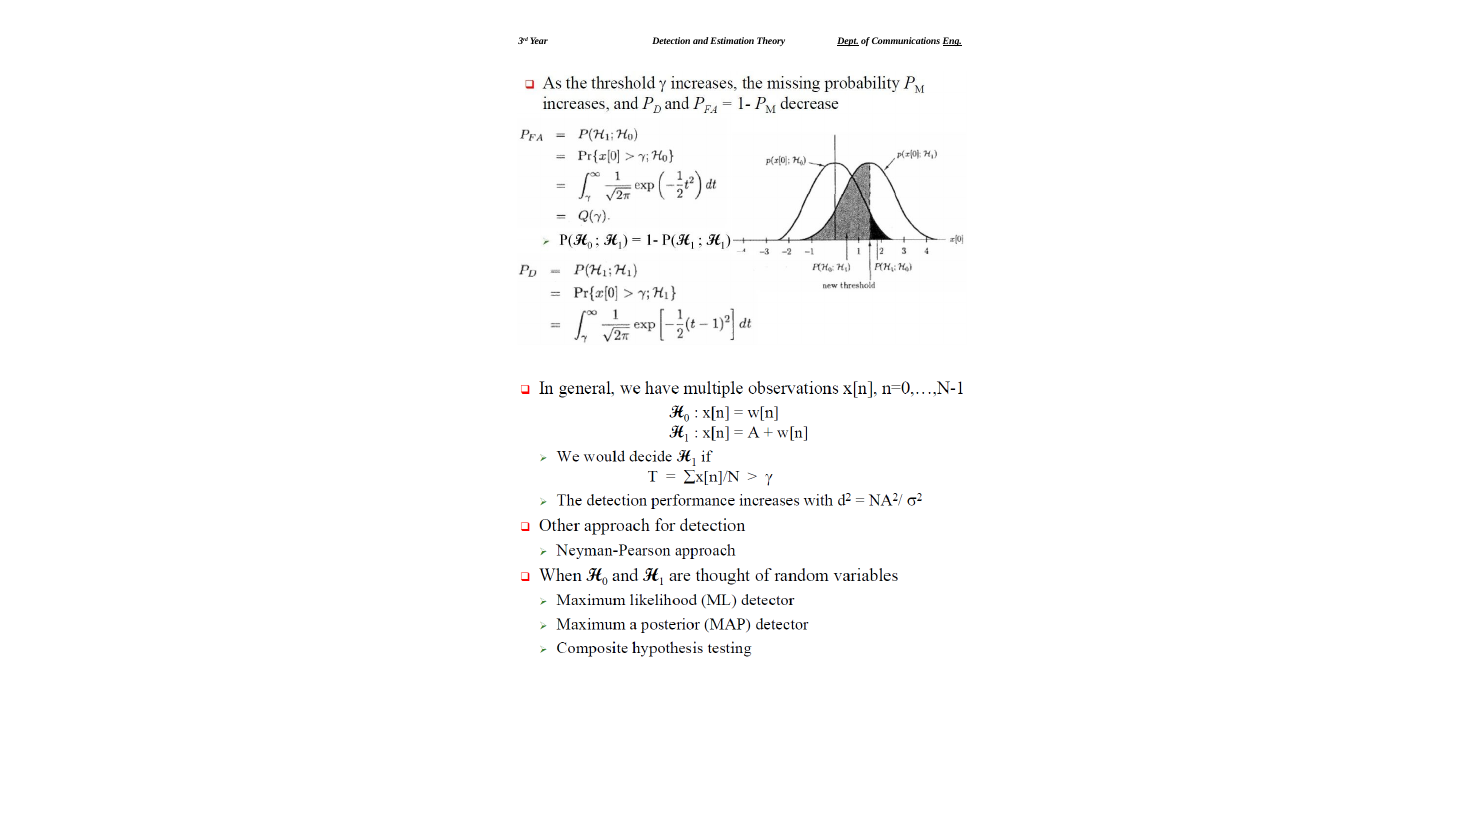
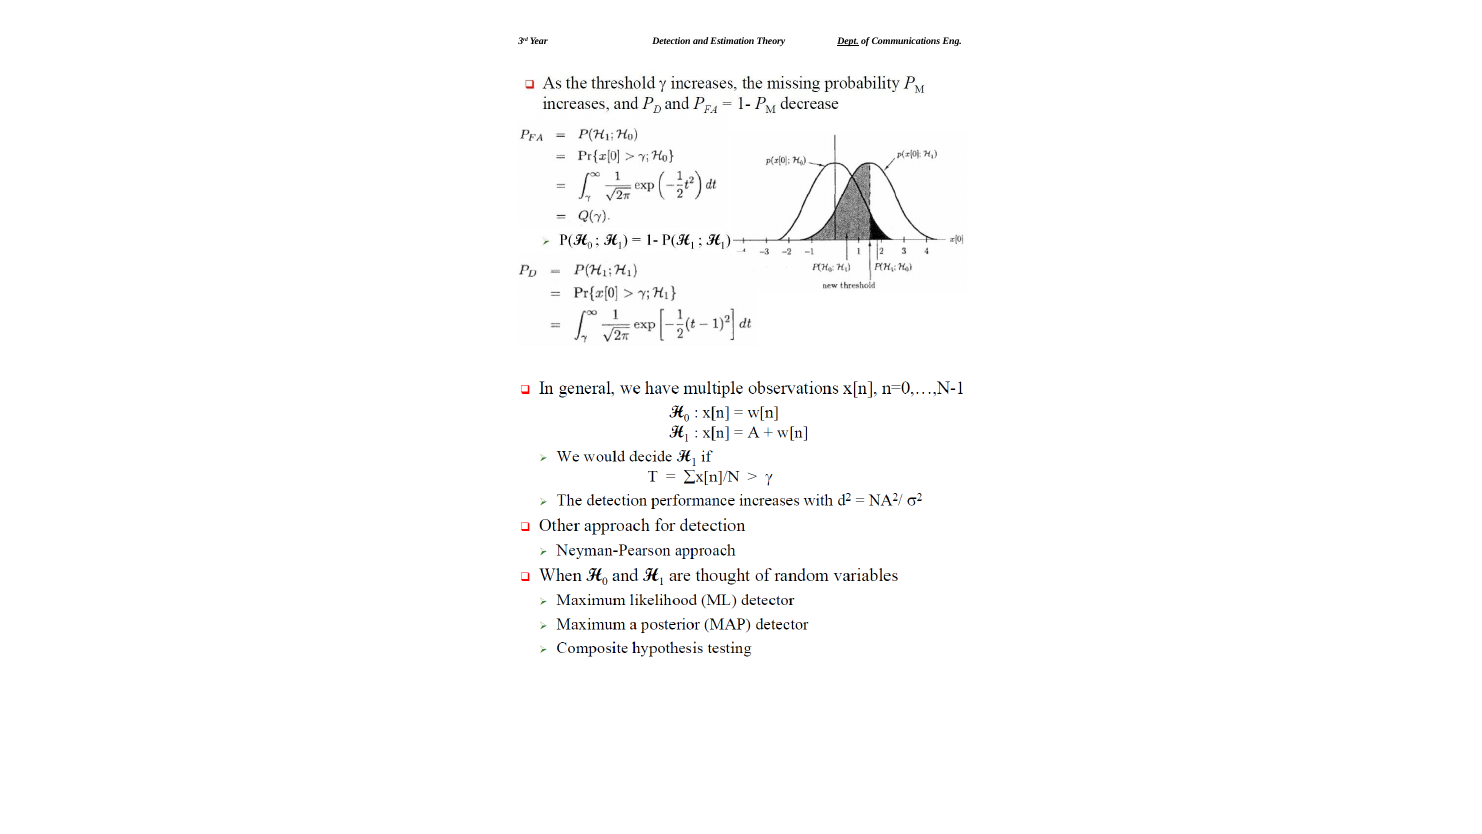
Eng underline: present -> none (952, 41)
